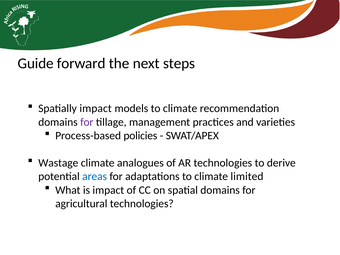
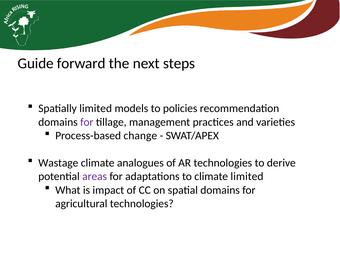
Spatially impact: impact -> limited (96, 108)
models to climate: climate -> policies (180, 108)
policies: policies -> change (140, 136)
areas colour: blue -> purple (95, 176)
